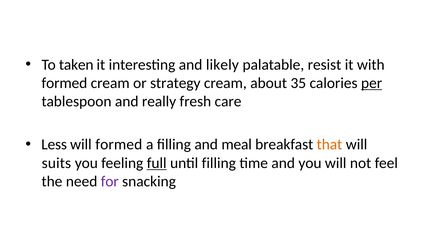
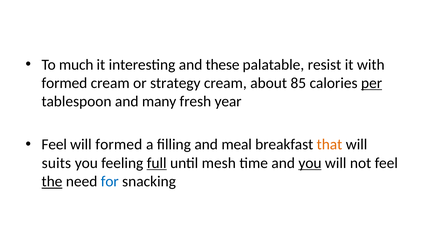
taken: taken -> much (76, 65)
likely: likely -> these (223, 65)
35: 35 -> 85 (298, 83)
really: really -> many (159, 102)
care: care -> year (228, 102)
Less: Less -> Feel (54, 145)
until filling: filling -> mesh (219, 163)
you underline: none -> present (310, 163)
the underline: none -> present (52, 182)
for colour: purple -> blue (110, 182)
